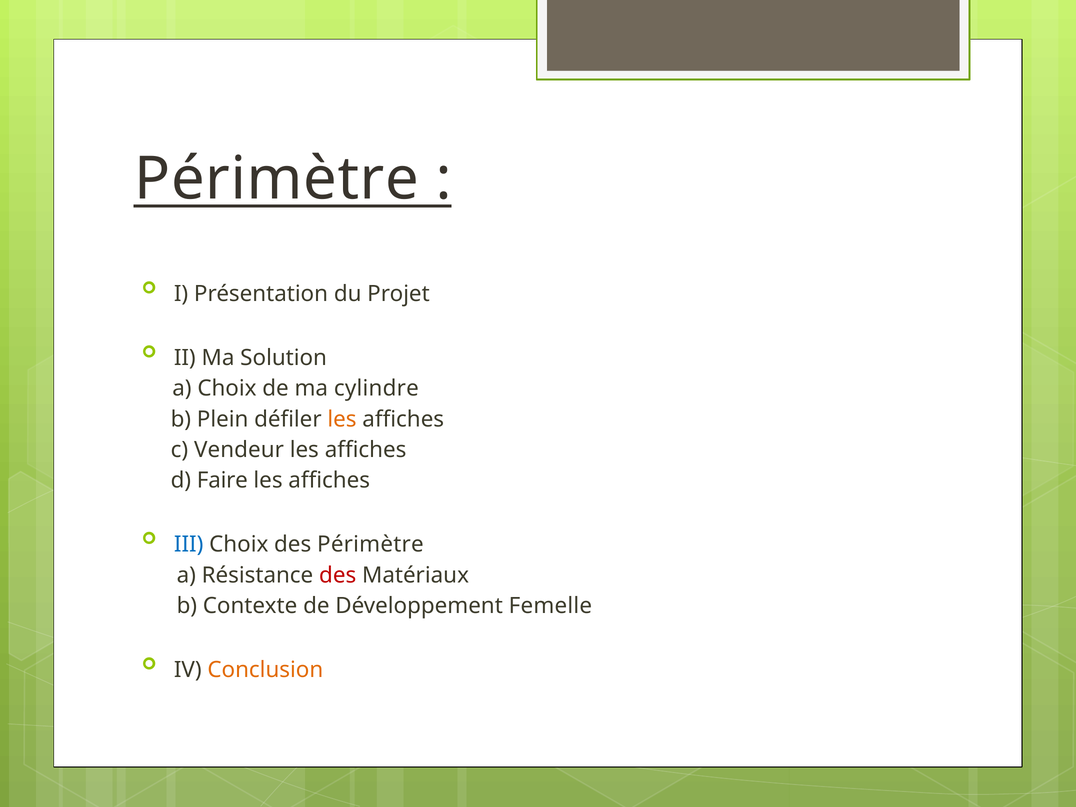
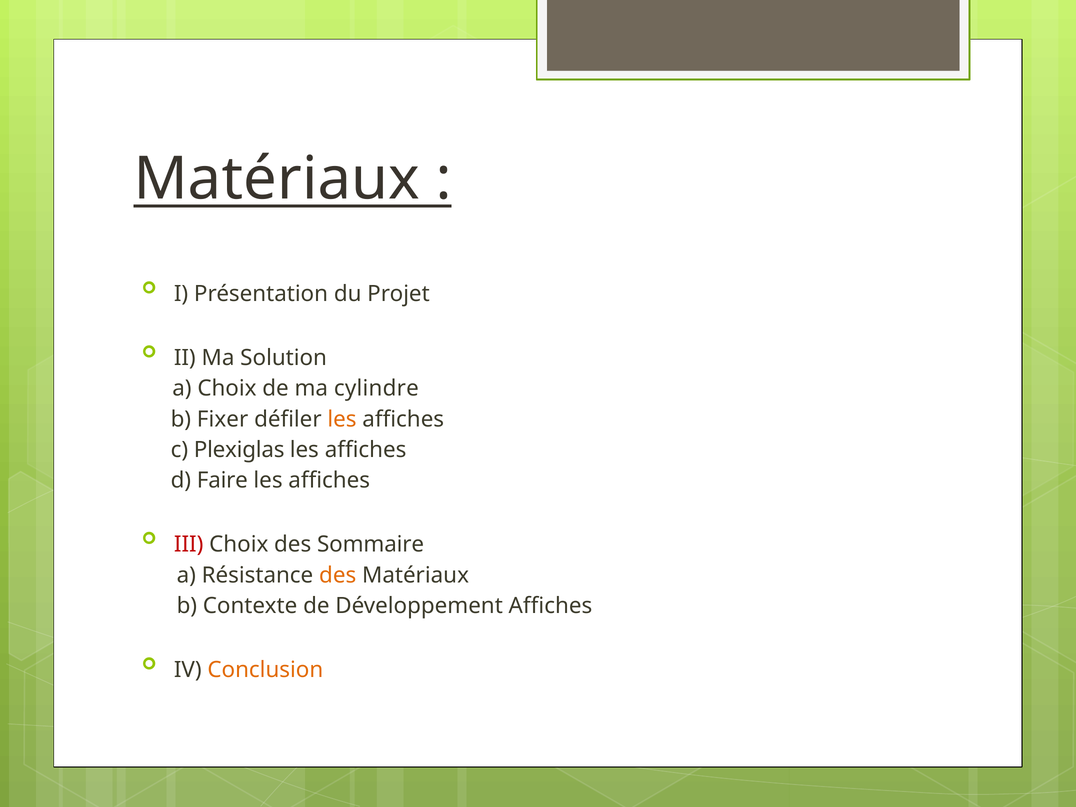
Périmètre: Périmètre -> Matériaux (277, 179)
Plein: Plein -> Fixer (223, 419)
Vendeur: Vendeur -> Plexiglas (239, 450)
III colour: blue -> red (189, 545)
des Périmètre: Périmètre -> Sommaire (371, 545)
des colour: red -> orange (338, 575)
Développement Femelle: Femelle -> Affiches (550, 606)
